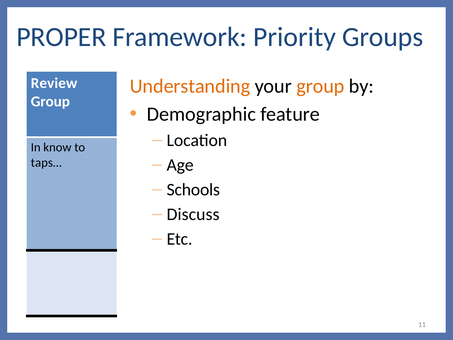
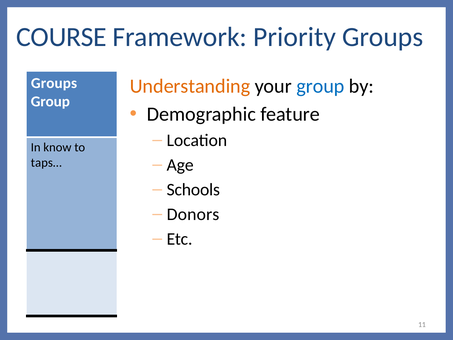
PROPER: PROPER -> COURSE (61, 37)
Review: Review -> Groups (54, 83)
group colour: orange -> blue (320, 86)
Discuss: Discuss -> Donors (193, 214)
